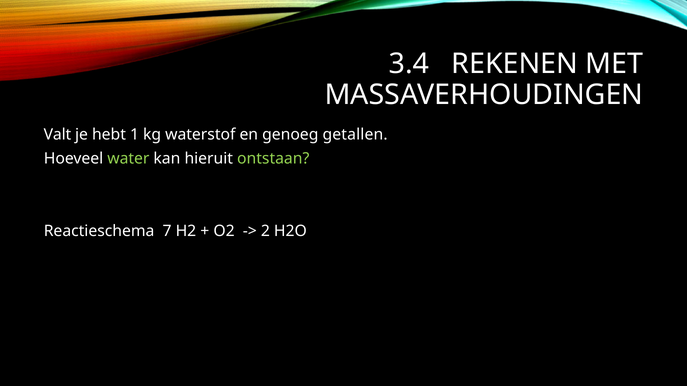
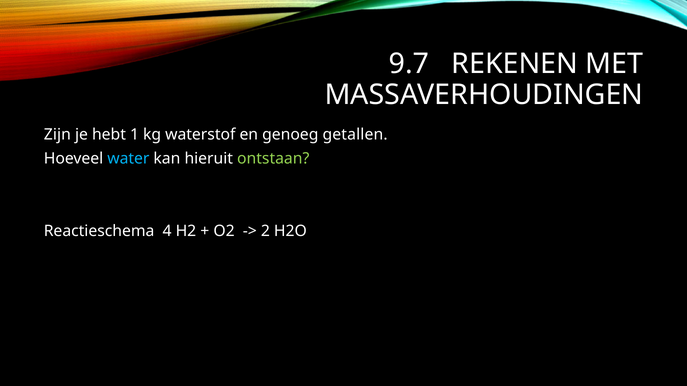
3.4: 3.4 -> 9.7 (409, 64)
Valt: Valt -> Zijn (57, 135)
water colour: light green -> light blue (128, 159)
7: 7 -> 4 (167, 231)
